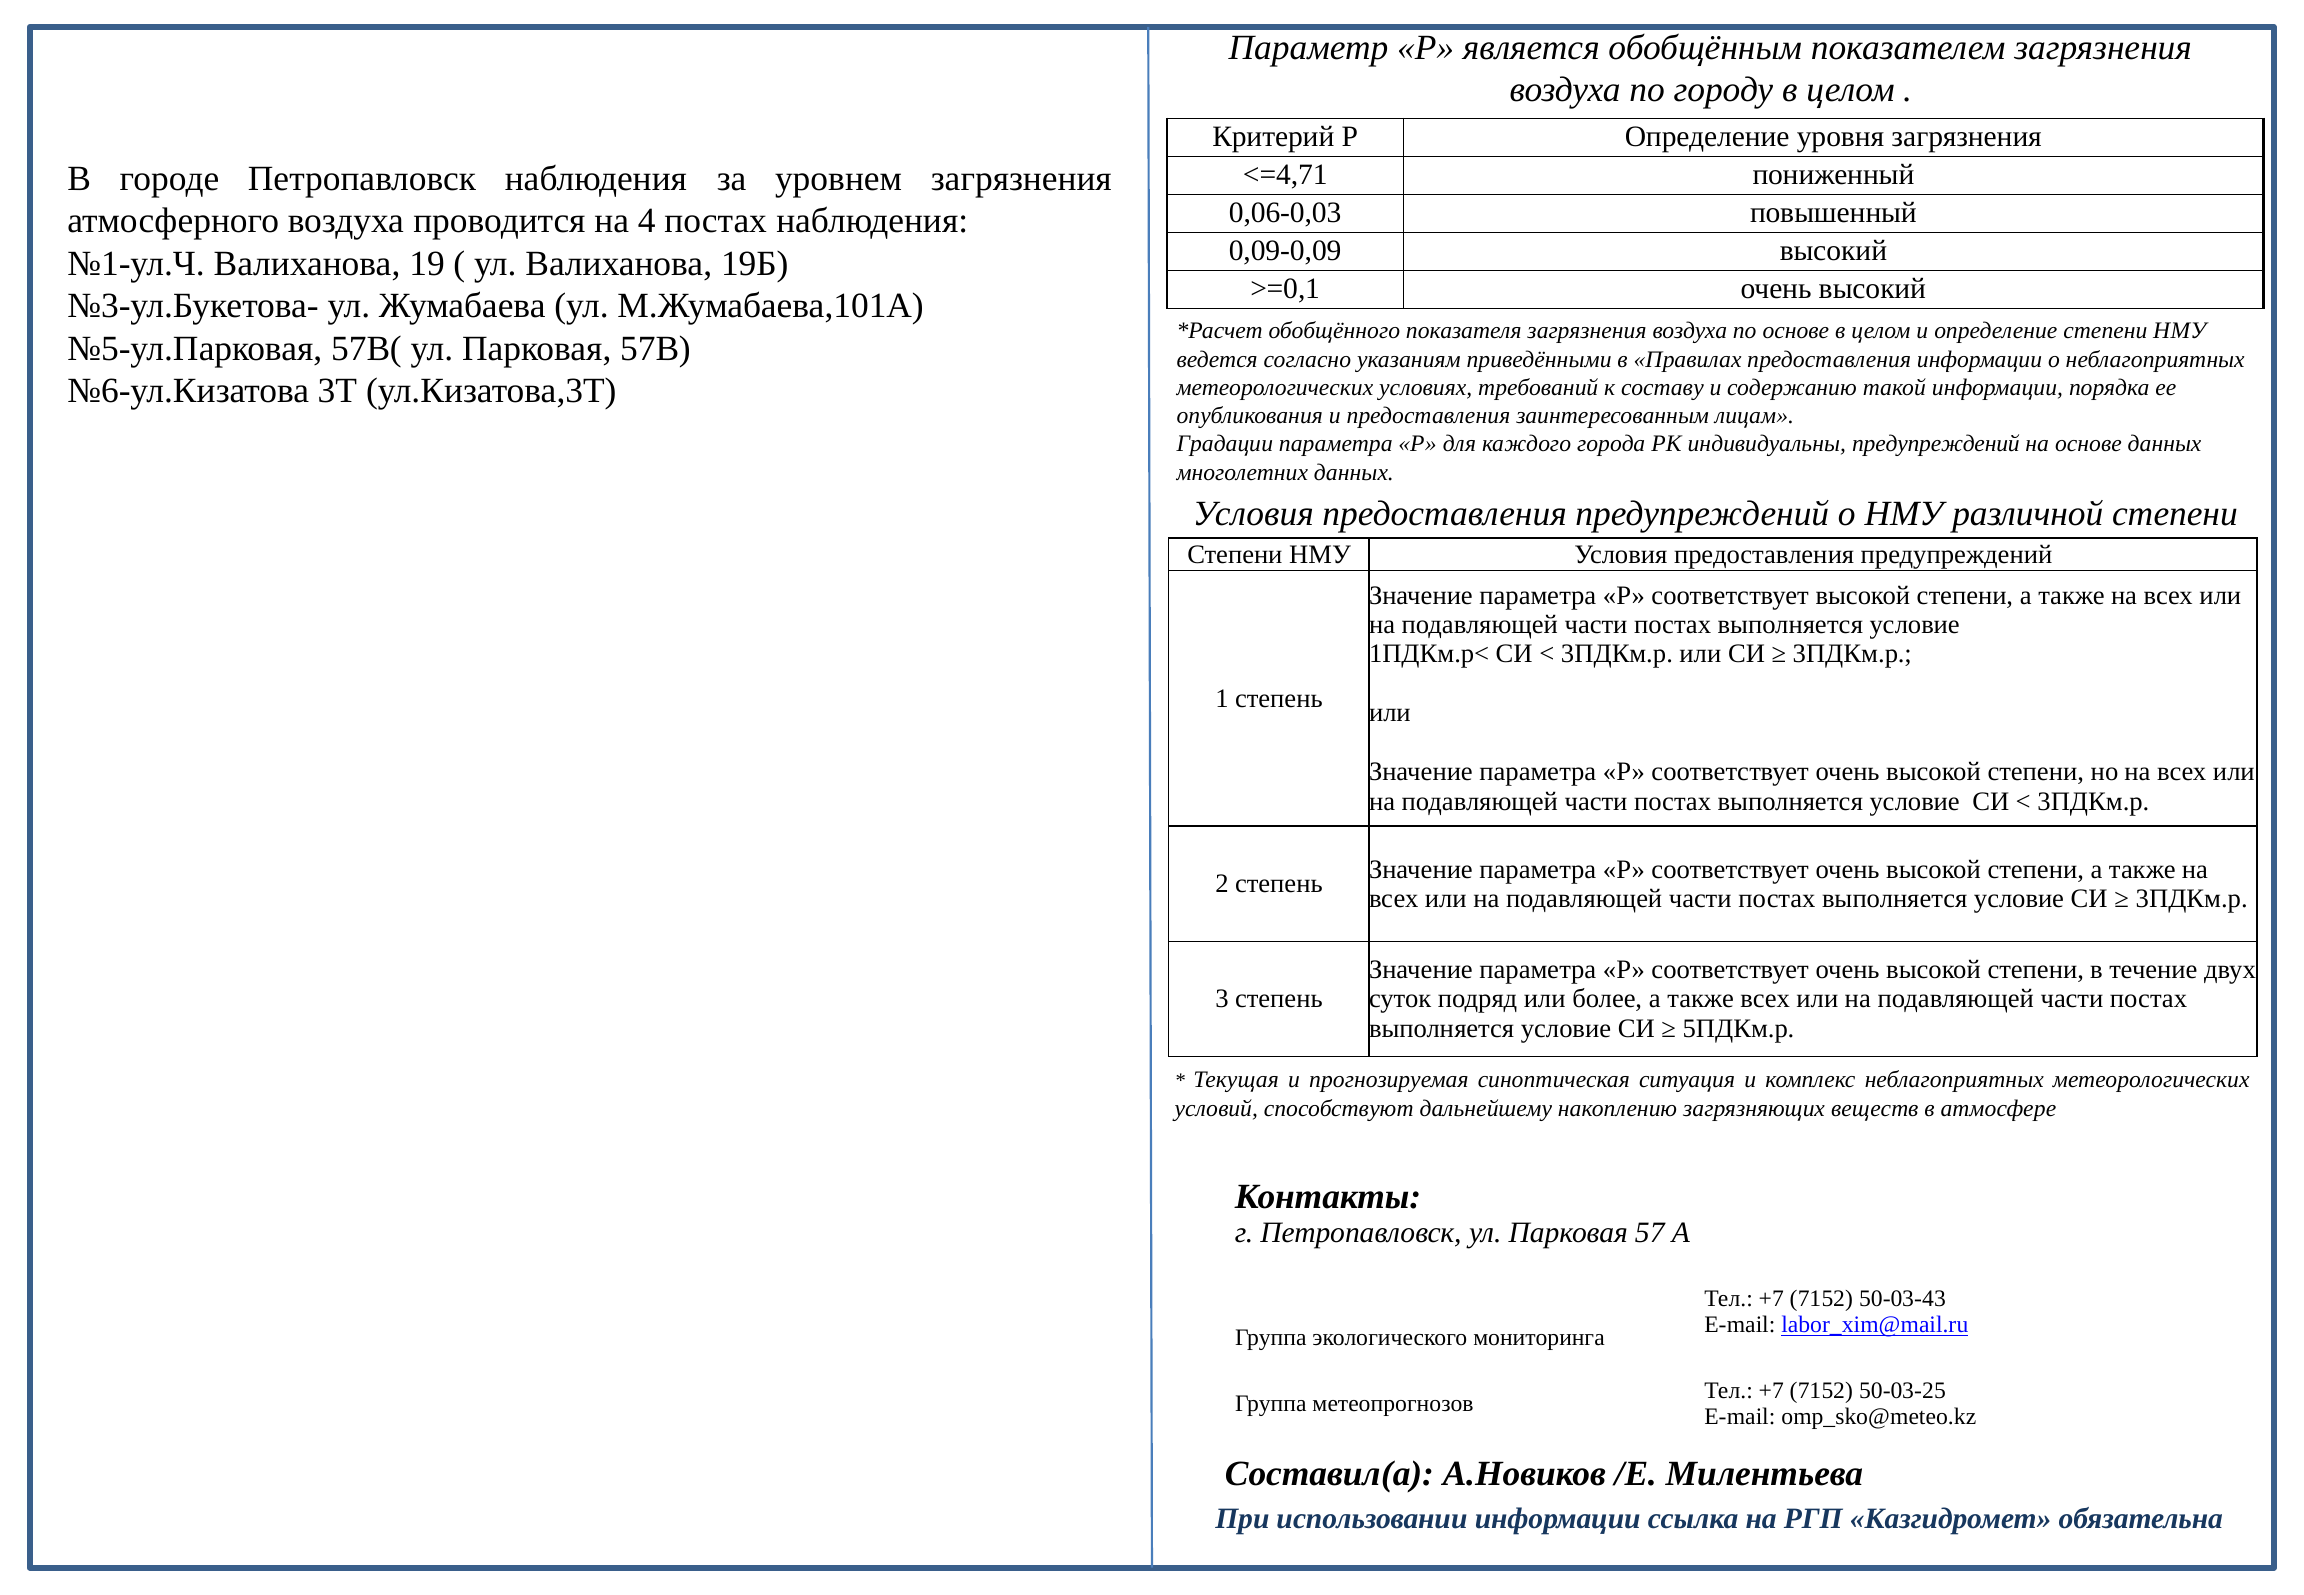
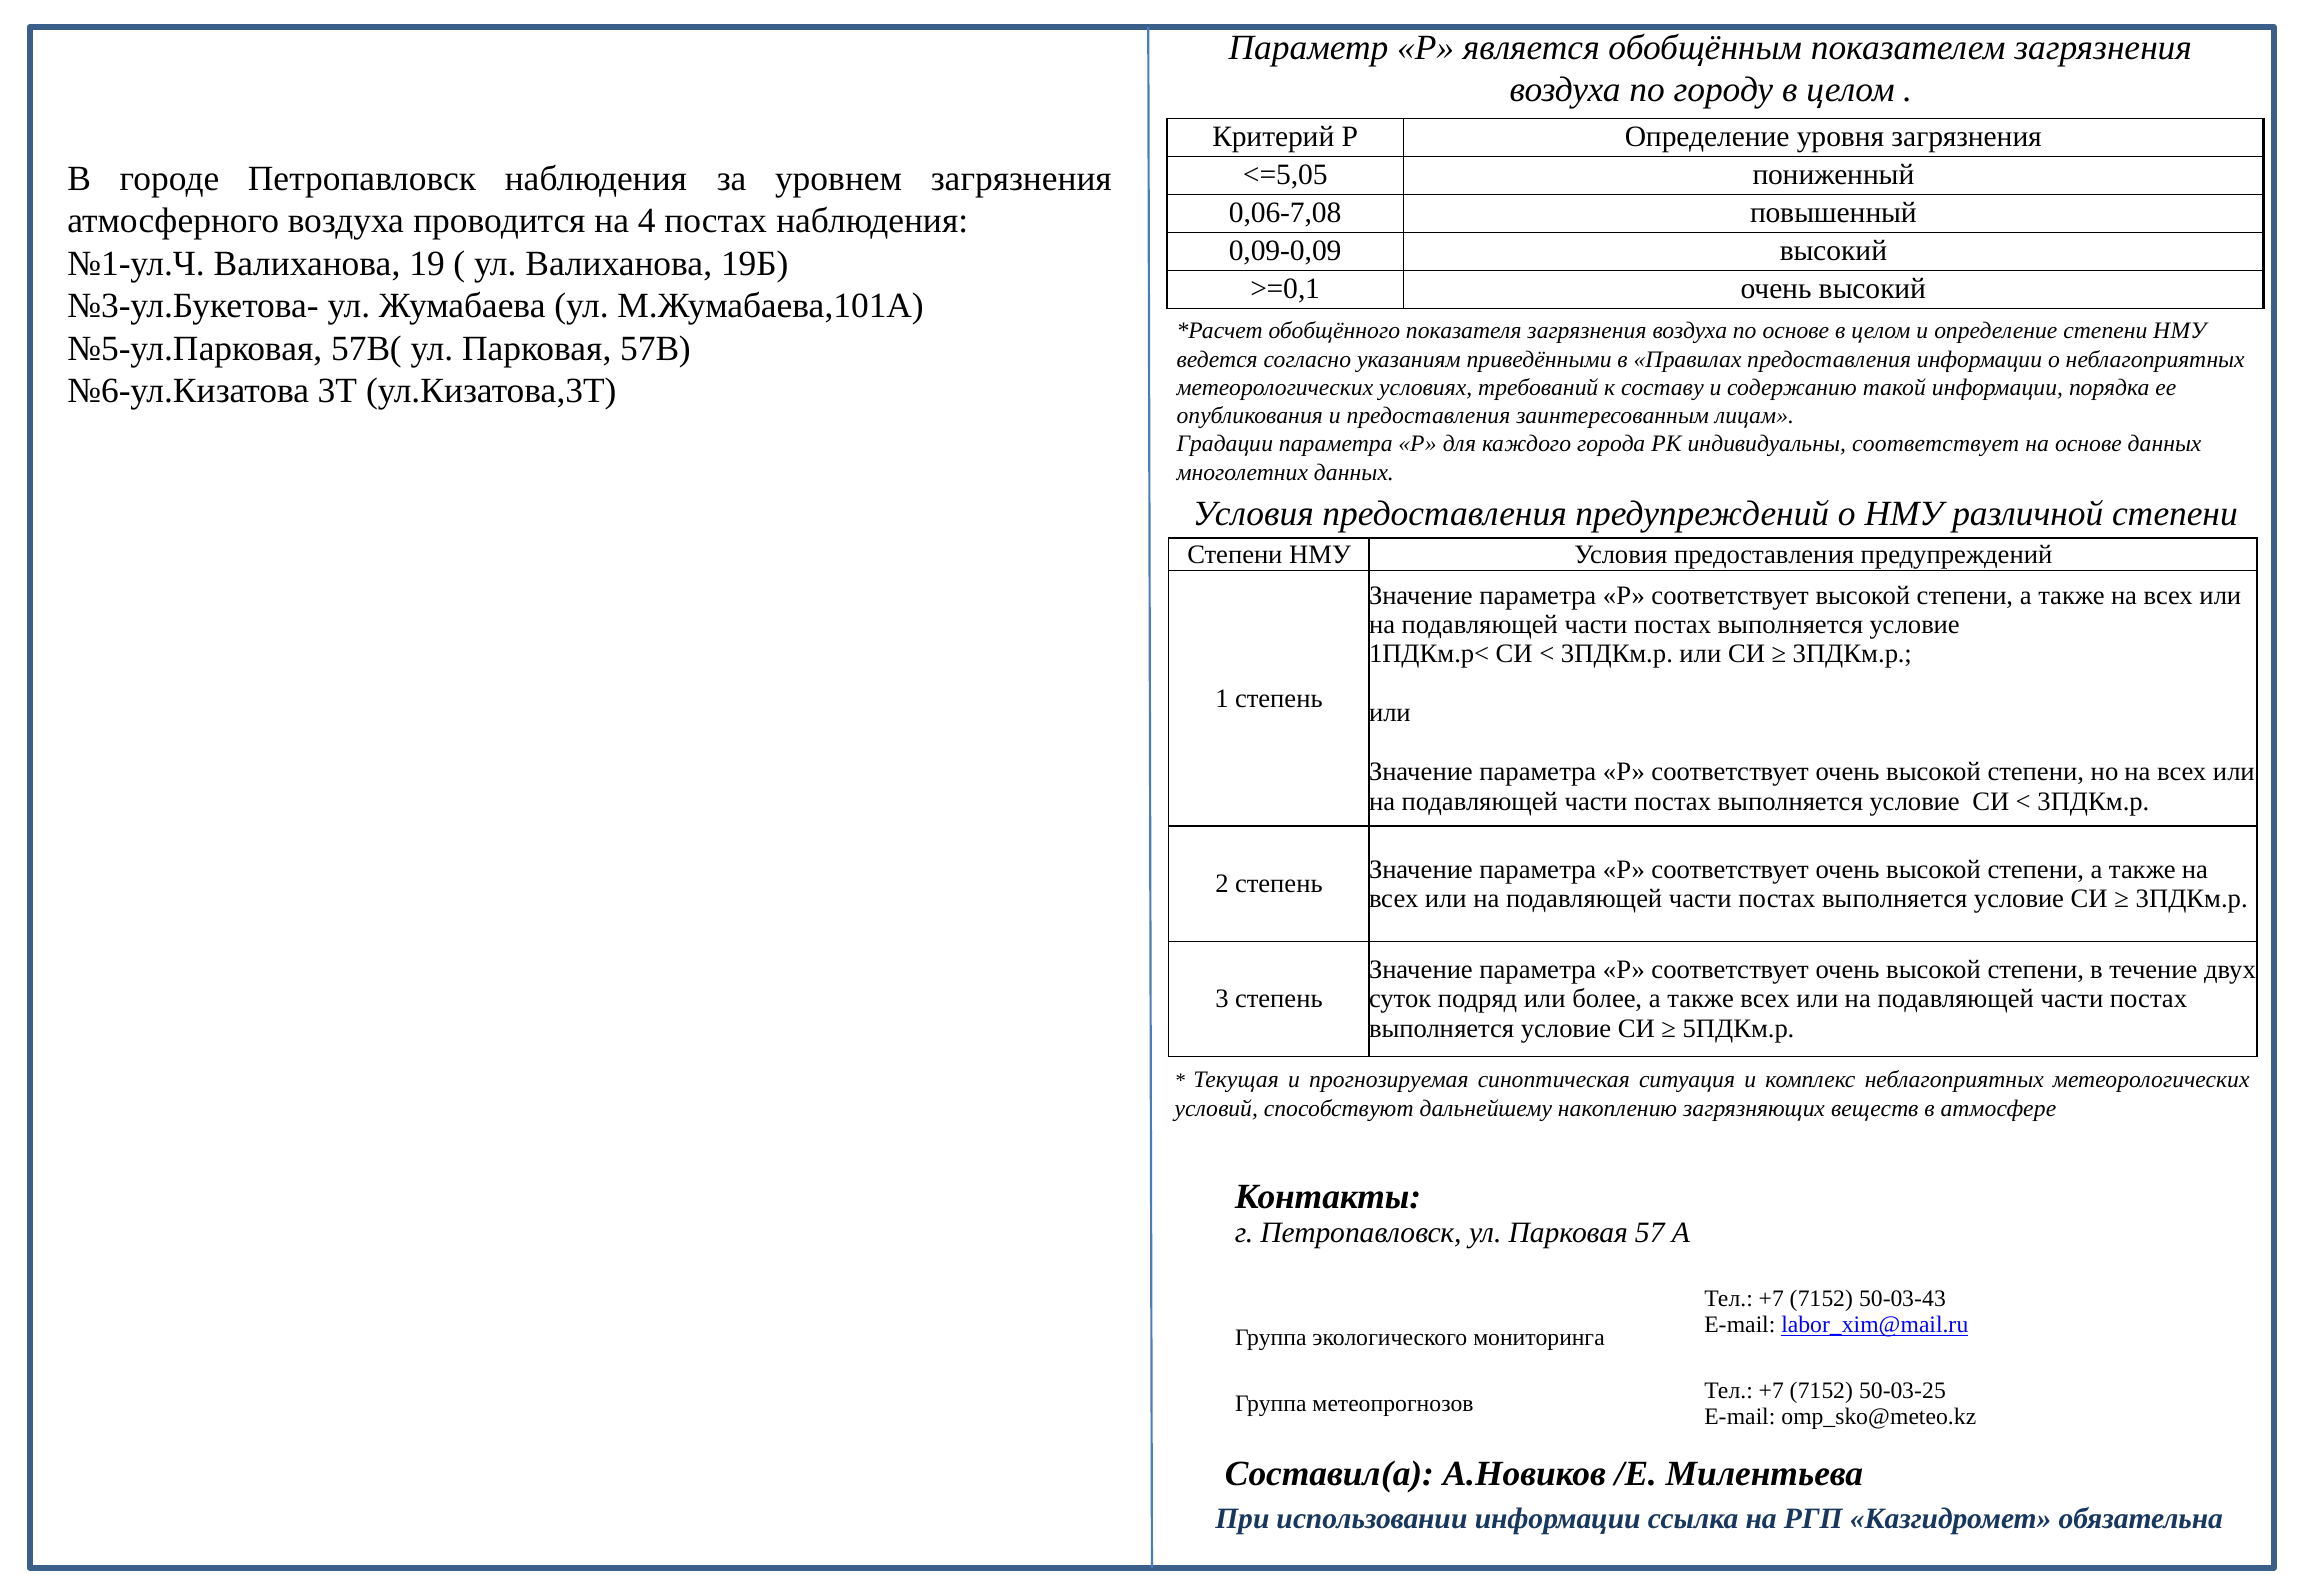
<=4,71: <=4,71 -> <=5,05 (1285, 175)
0,06-0,03: 0,06-0,03 -> 0,06-7,08 (1285, 213)
индивидуальны предупреждений: предупреждений -> соответствует (1936, 444)
